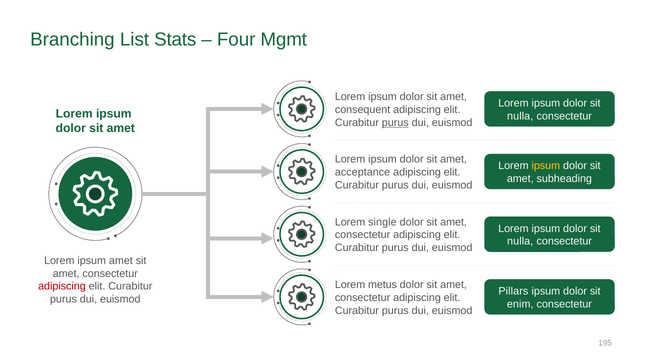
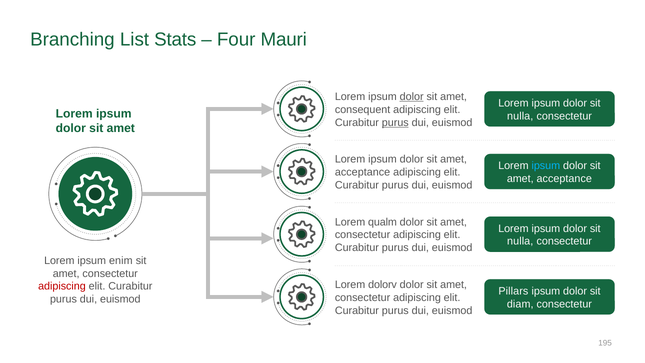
Mgmt: Mgmt -> Mauri (284, 40)
dolor underline: none -> present (412, 97)
ipsum colour: yellow -> light blue (546, 166)
subheading: subheading -> acceptance (564, 179)
single: single -> qualm (383, 222)
ipsum amet: amet -> enim (121, 260)
metus: metus -> dolorv (383, 285)
enim: enim -> diam (520, 304)
